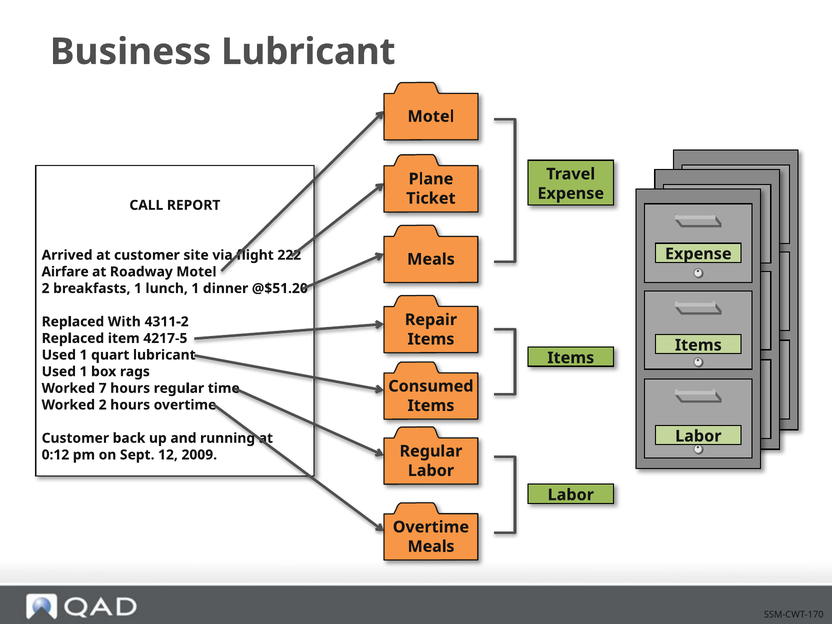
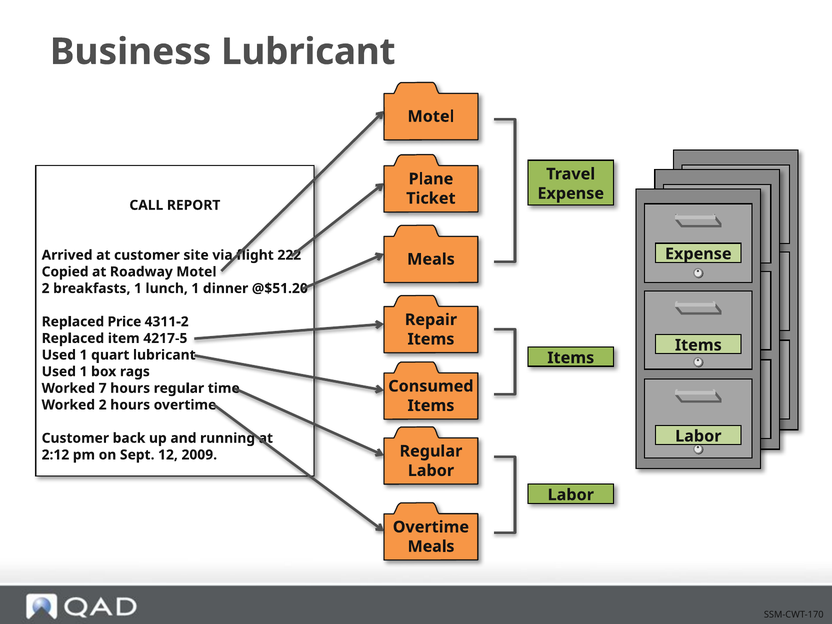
Airfare: Airfare -> Copied (65, 272)
With: With -> Price (124, 322)
0:12: 0:12 -> 2:12 (55, 455)
